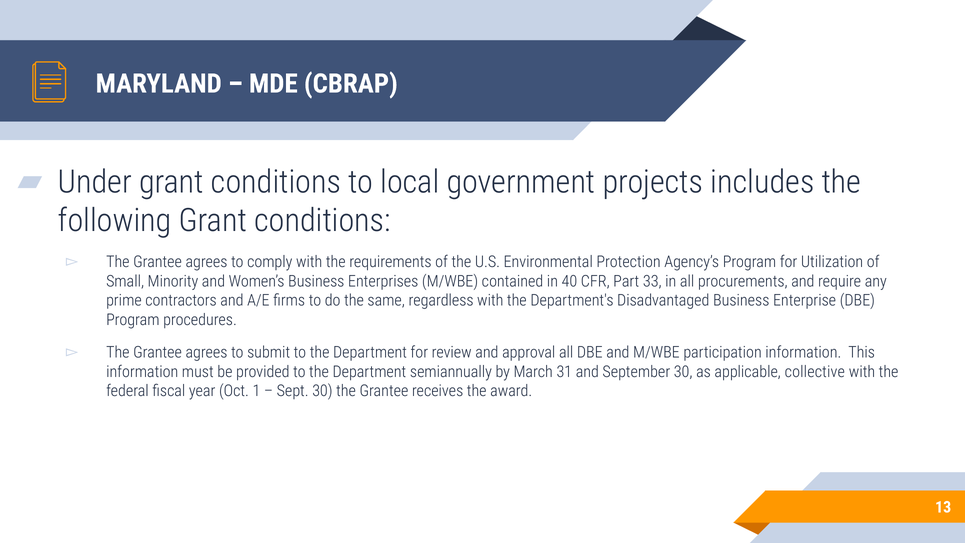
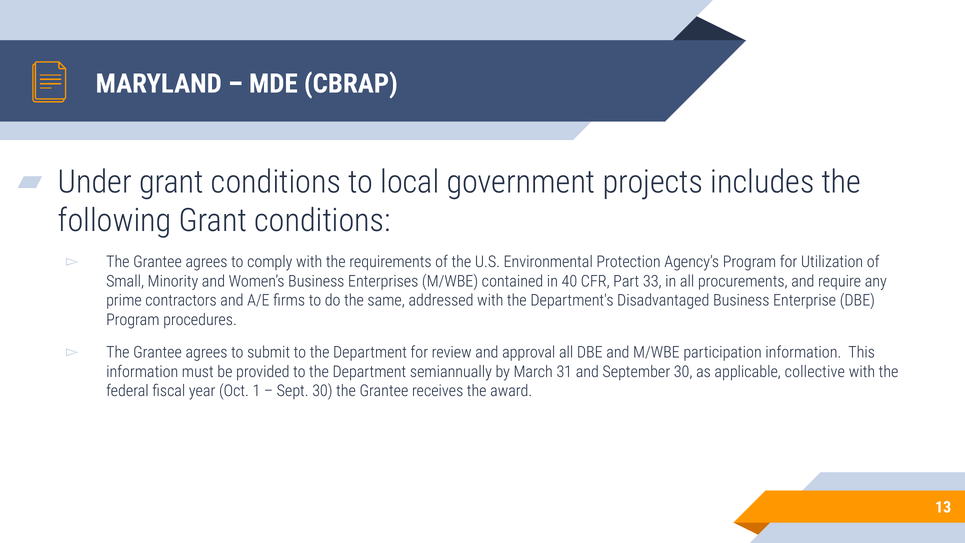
regardless: regardless -> addressed (441, 300)
